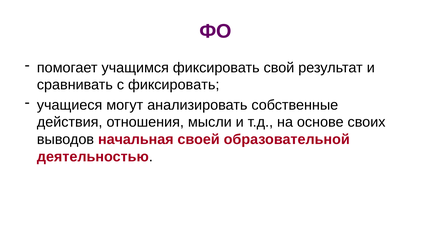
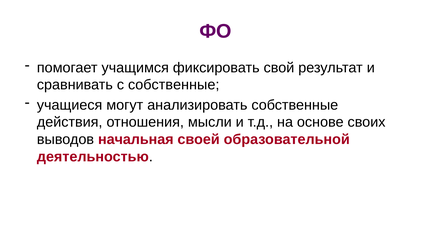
с фиксировать: фиксировать -> собственные (174, 85)
